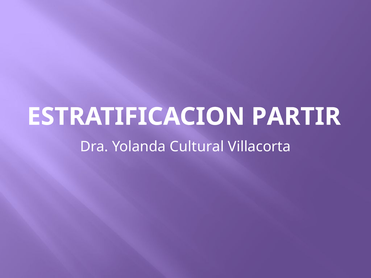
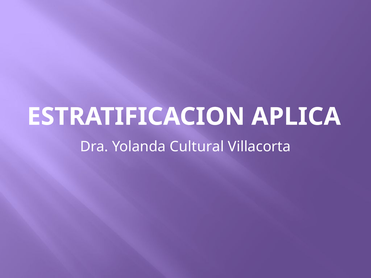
PARTIR: PARTIR -> APLICA (296, 117)
